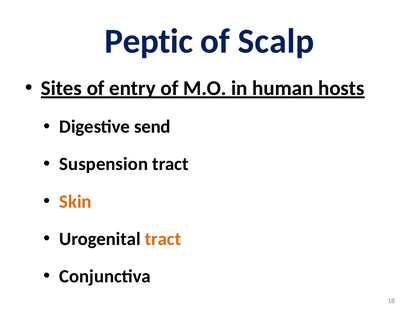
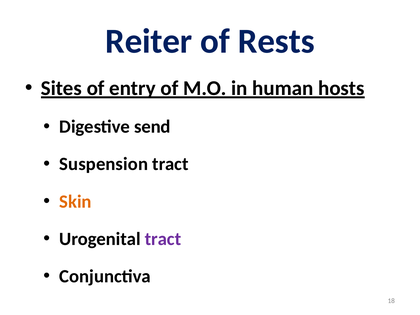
Peptic: Peptic -> Reiter (149, 41)
Scalp: Scalp -> Rests (276, 41)
tract colour: orange -> purple (163, 239)
